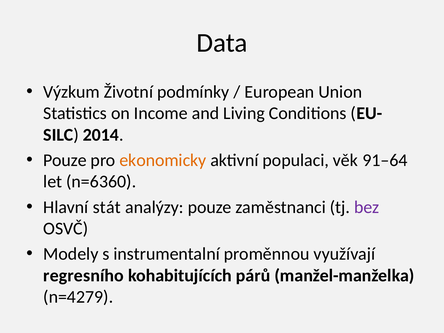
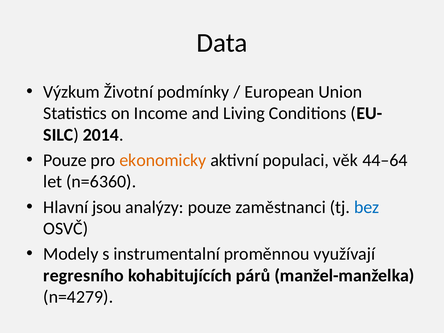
91–64: 91–64 -> 44–64 (385, 160)
stát: stát -> jsou (107, 207)
bez colour: purple -> blue (367, 207)
